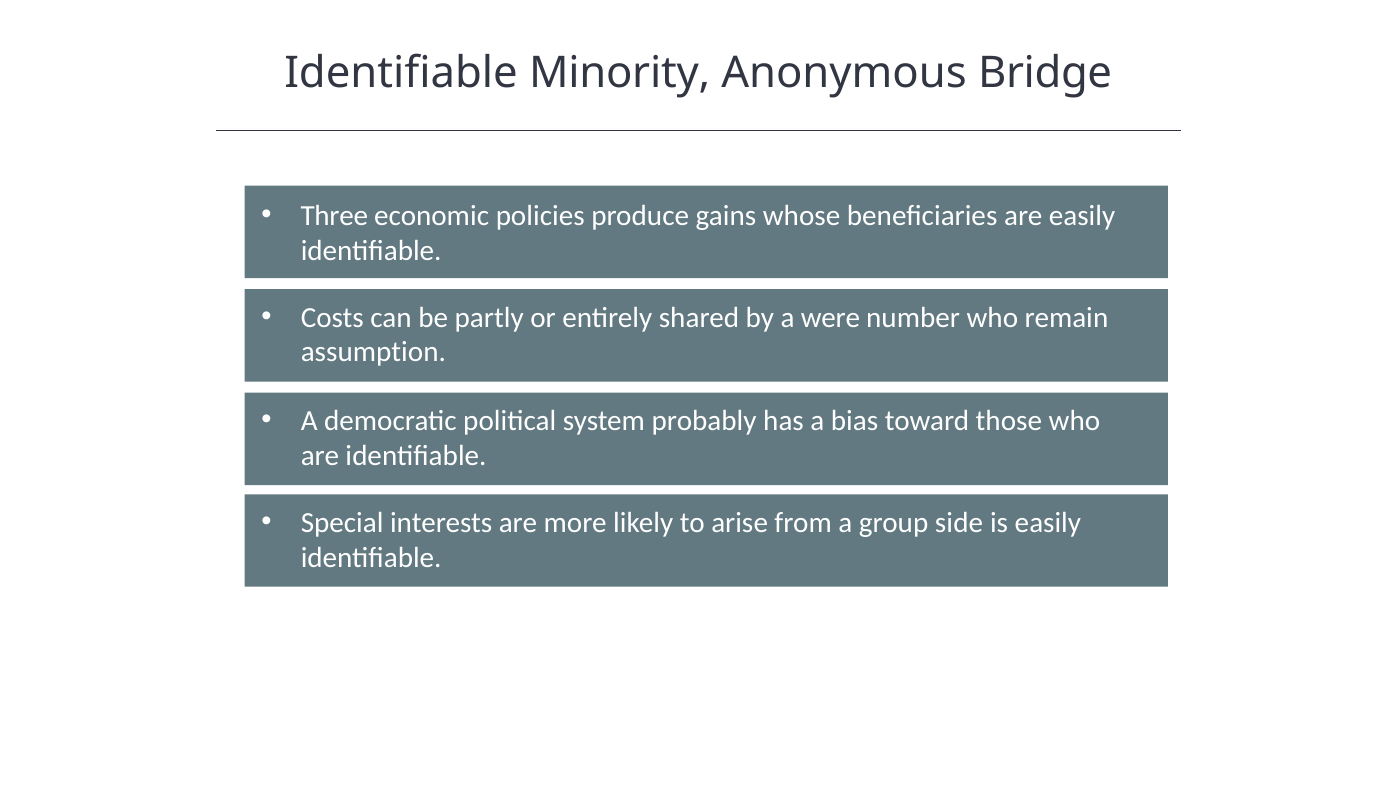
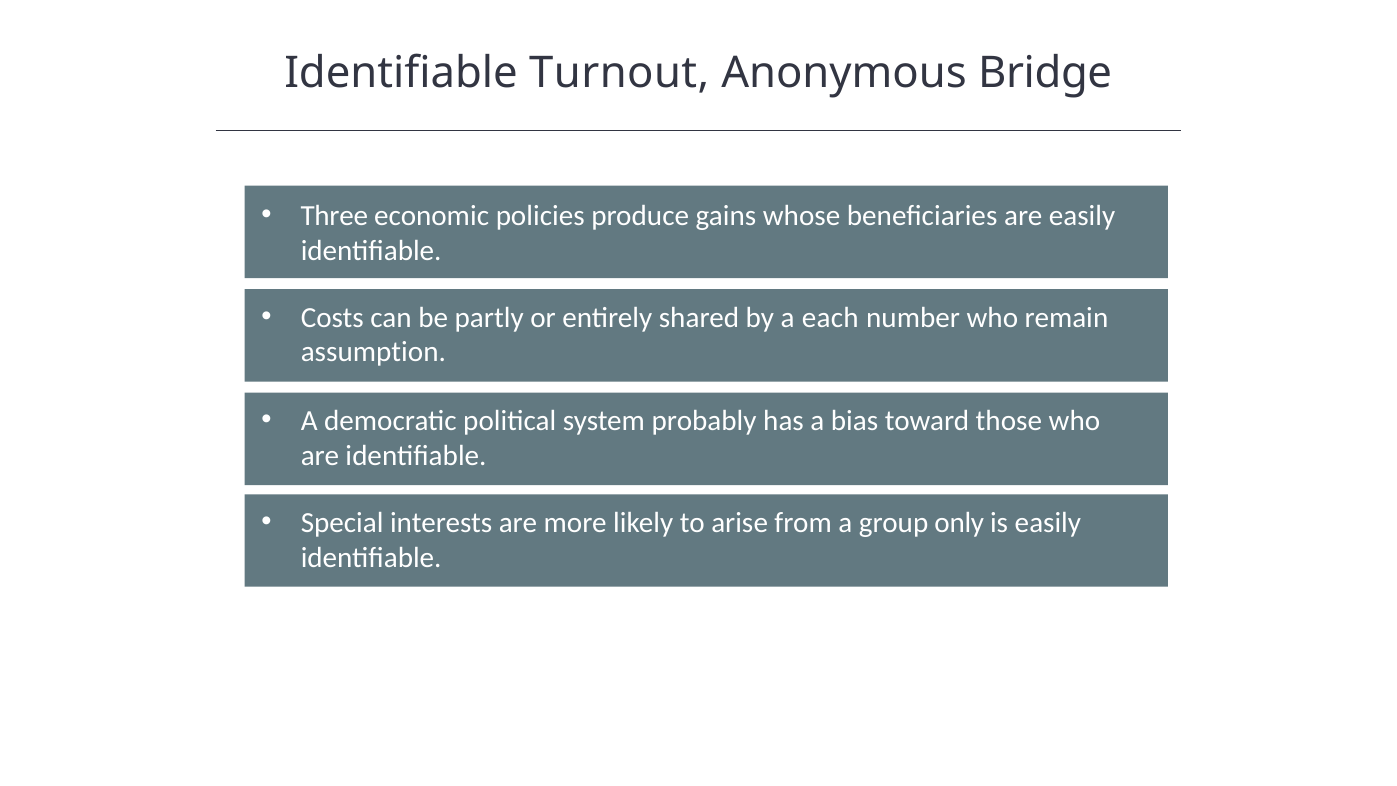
Minority: Minority -> Turnout (619, 73)
were: were -> each (830, 317)
side: side -> only (959, 522)
